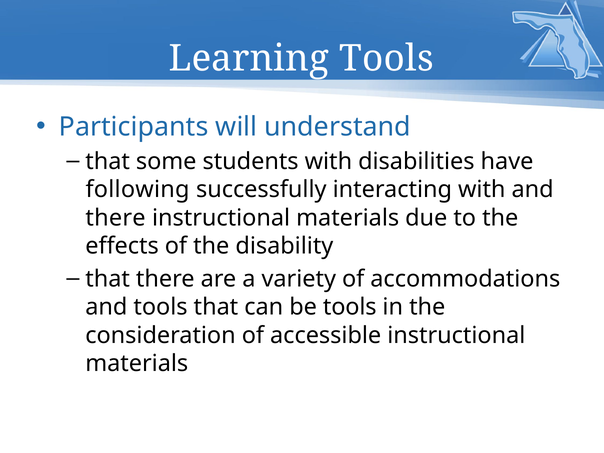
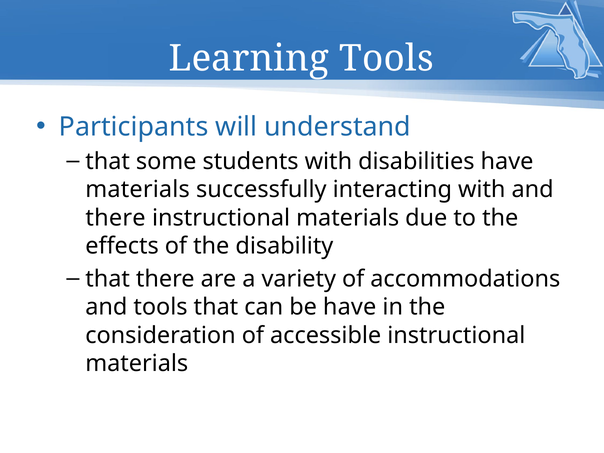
following: following -> materials (138, 190)
be tools: tools -> have (350, 307)
